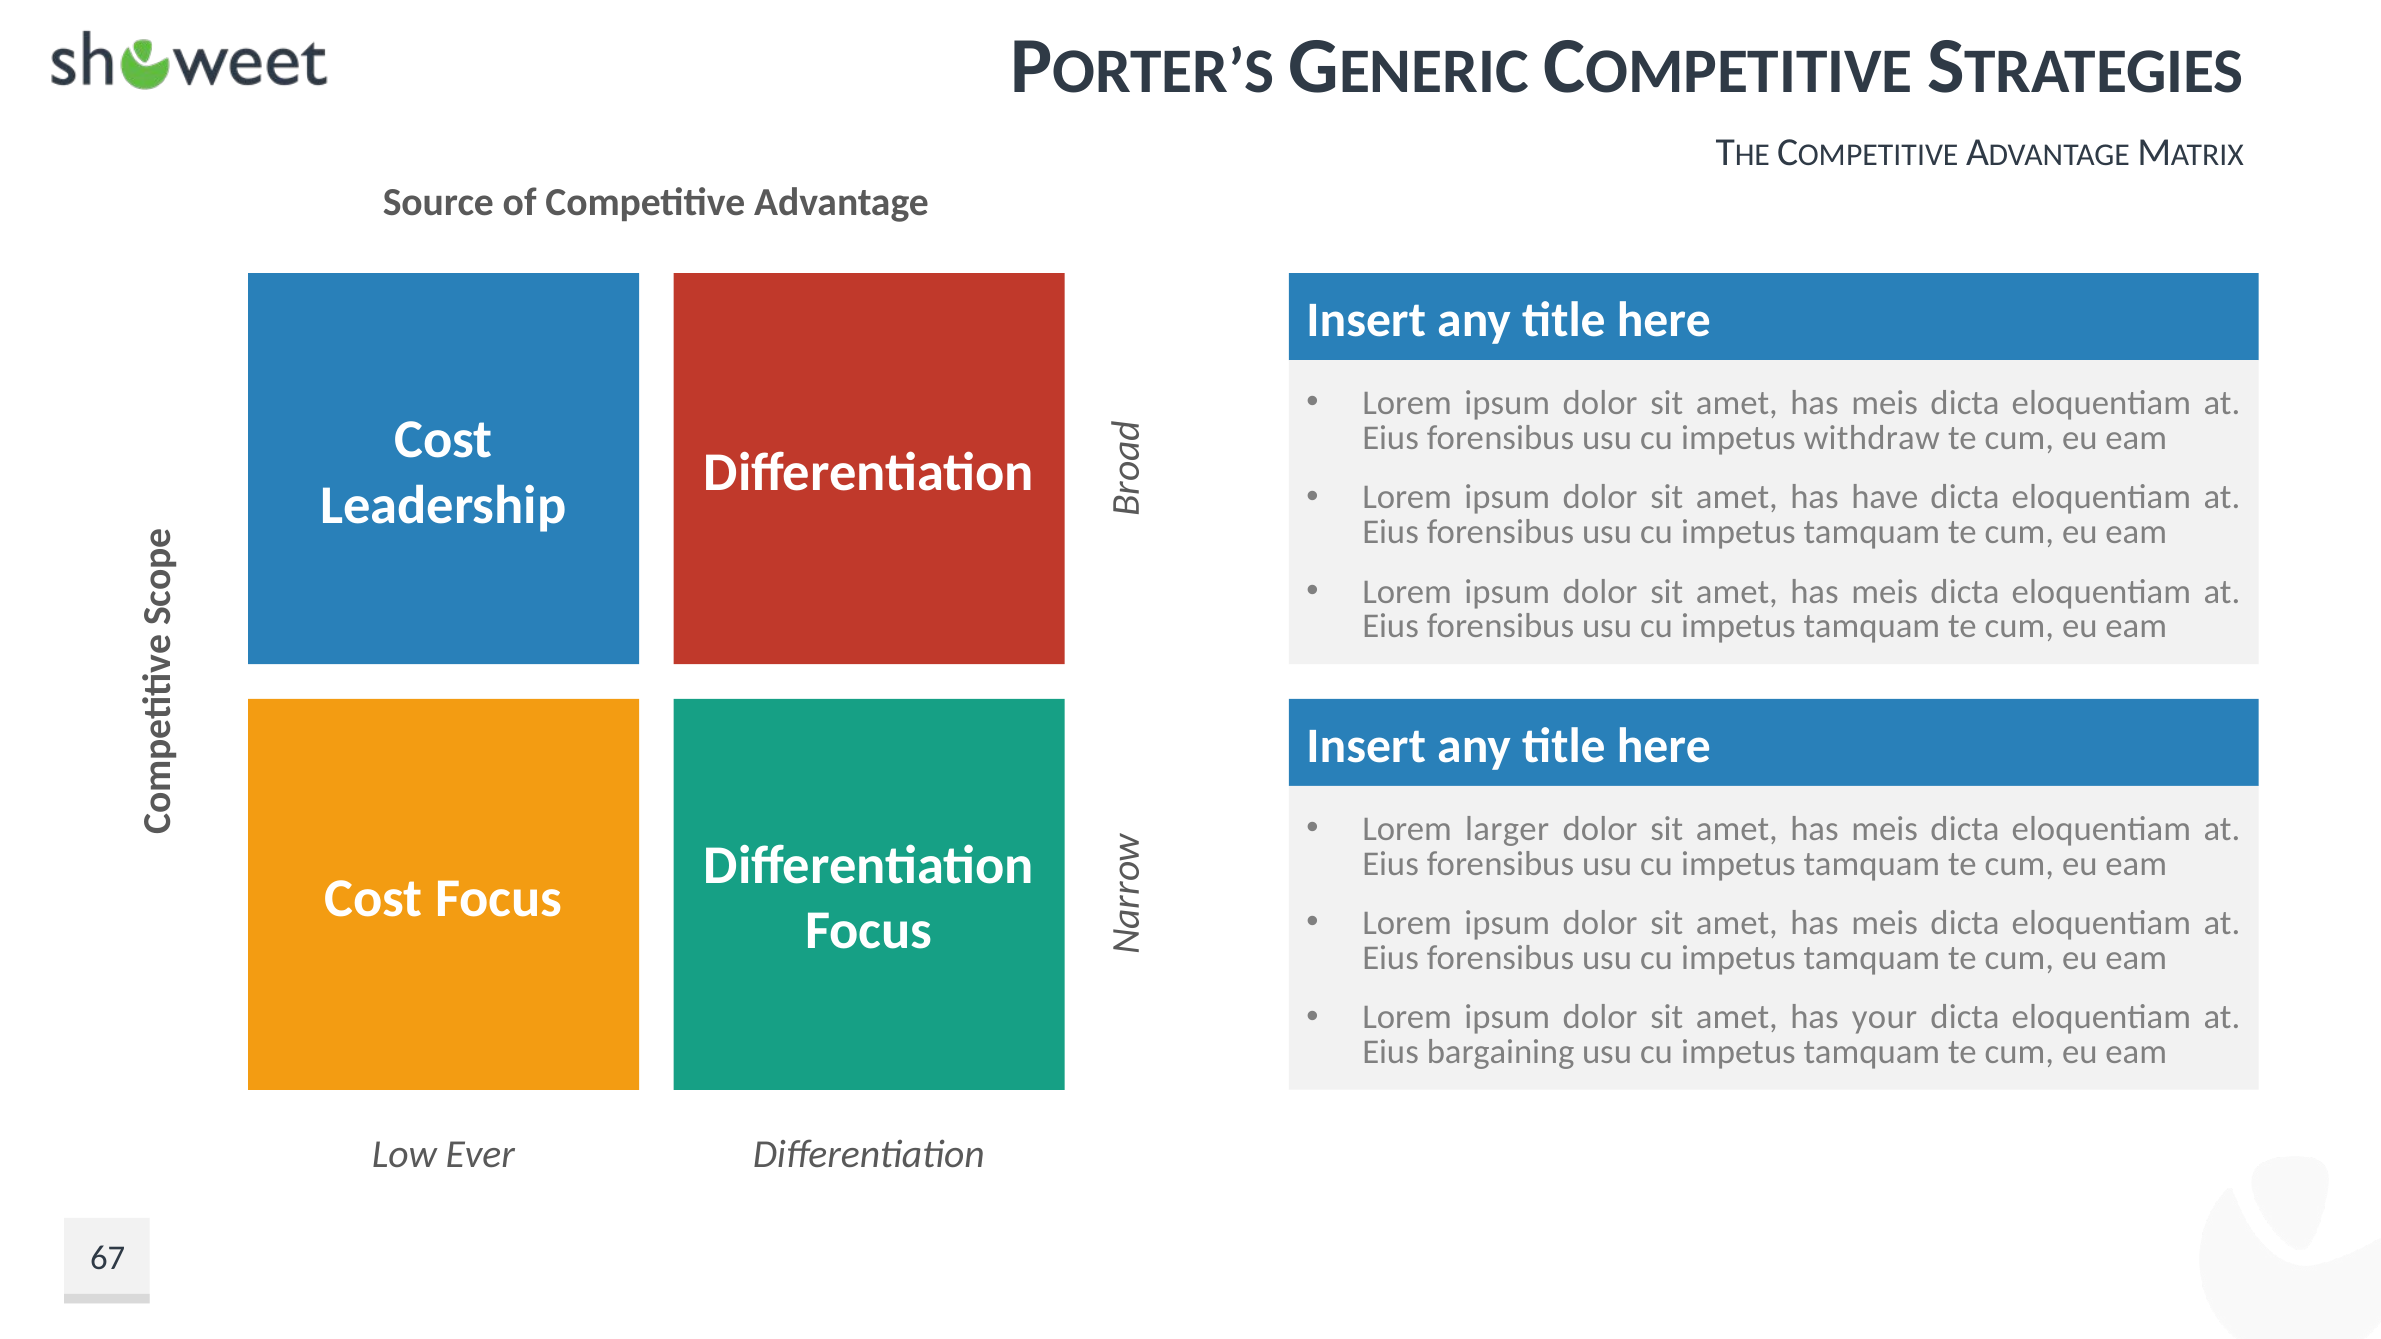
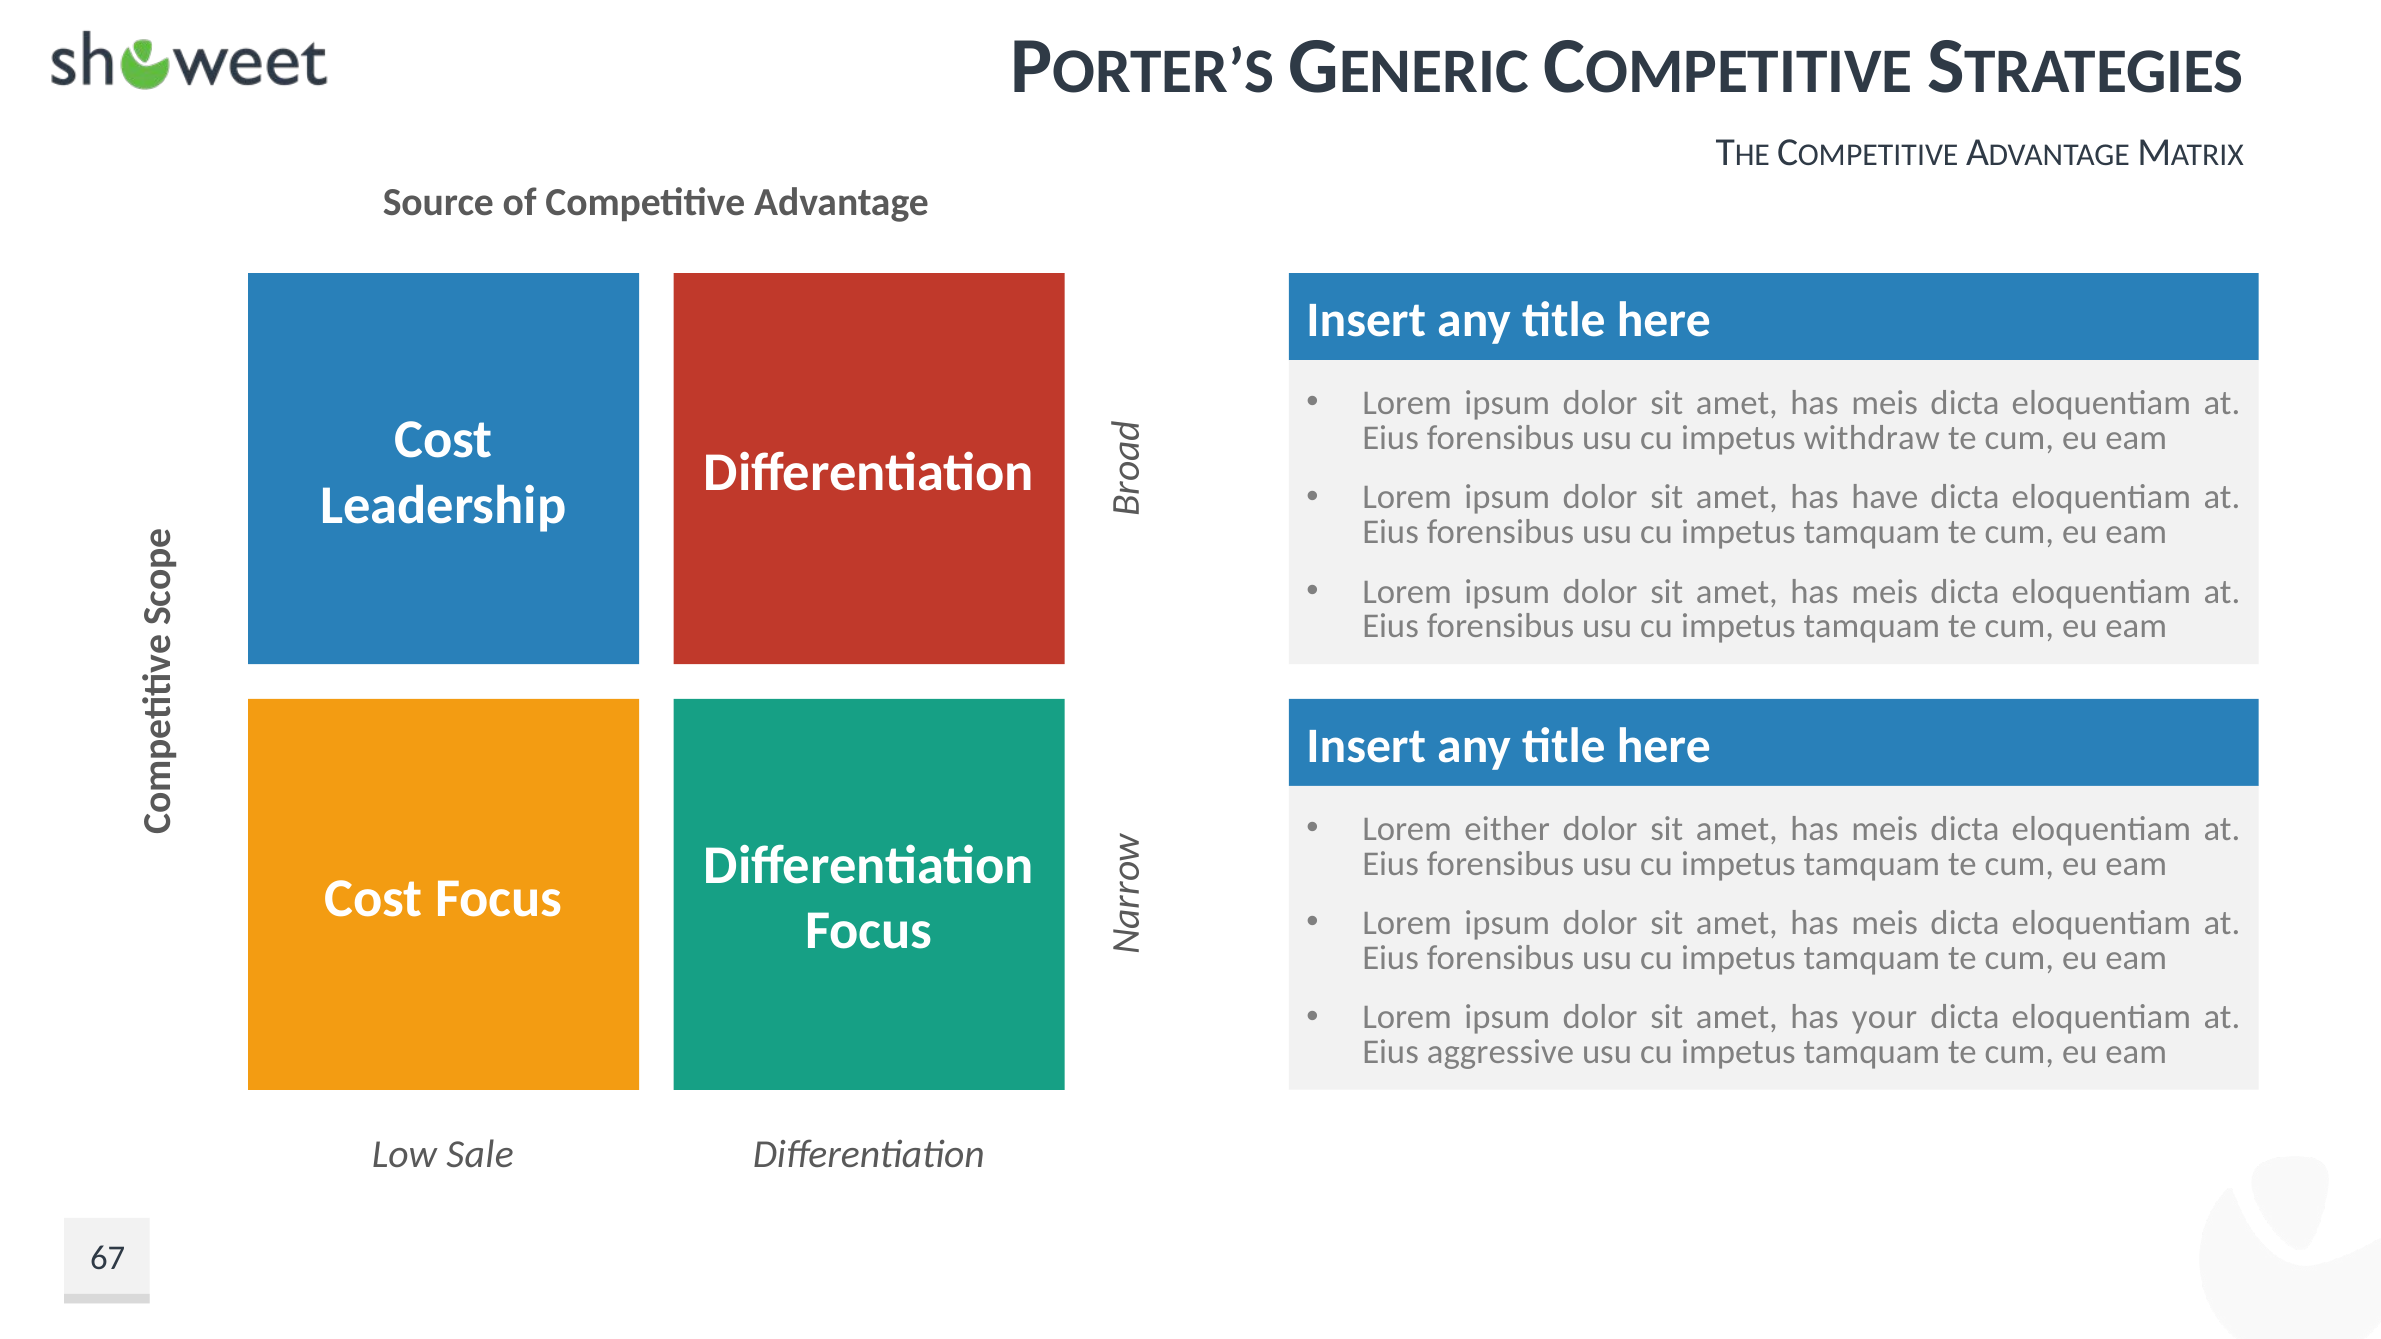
larger: larger -> either (1507, 829)
bargaining: bargaining -> aggressive (1501, 1052)
Ever: Ever -> Sale (480, 1155)
